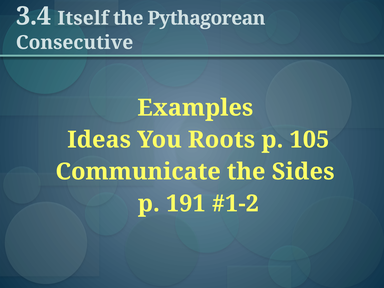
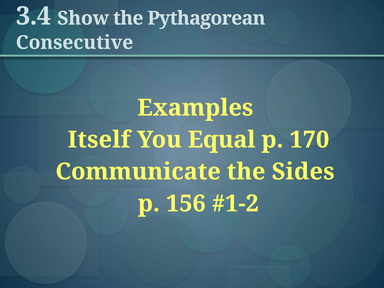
Itself: Itself -> Show (83, 18)
Ideas: Ideas -> Itself (99, 140)
Roots: Roots -> Equal (222, 140)
105: 105 -> 170 (309, 140)
191: 191 -> 156 (186, 204)
